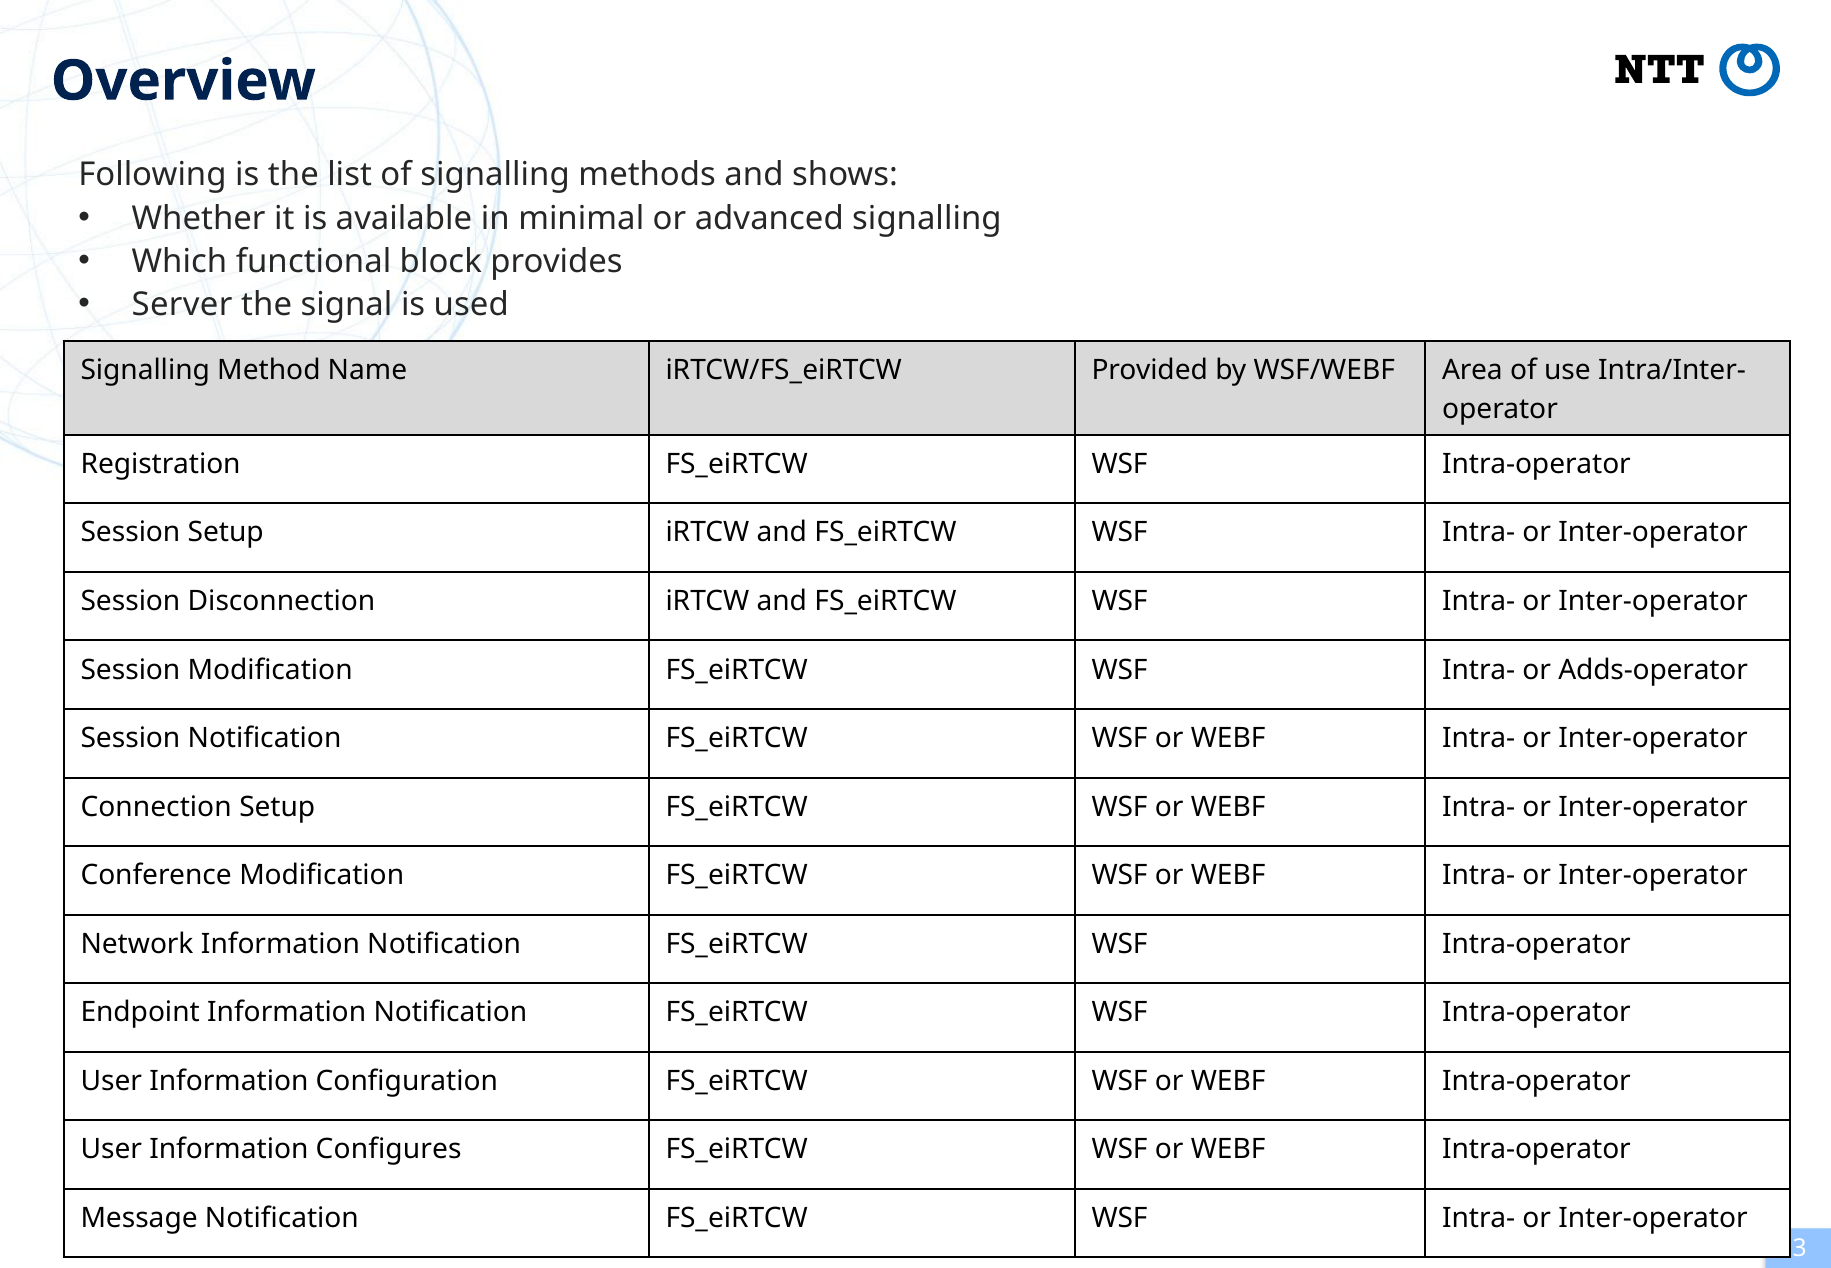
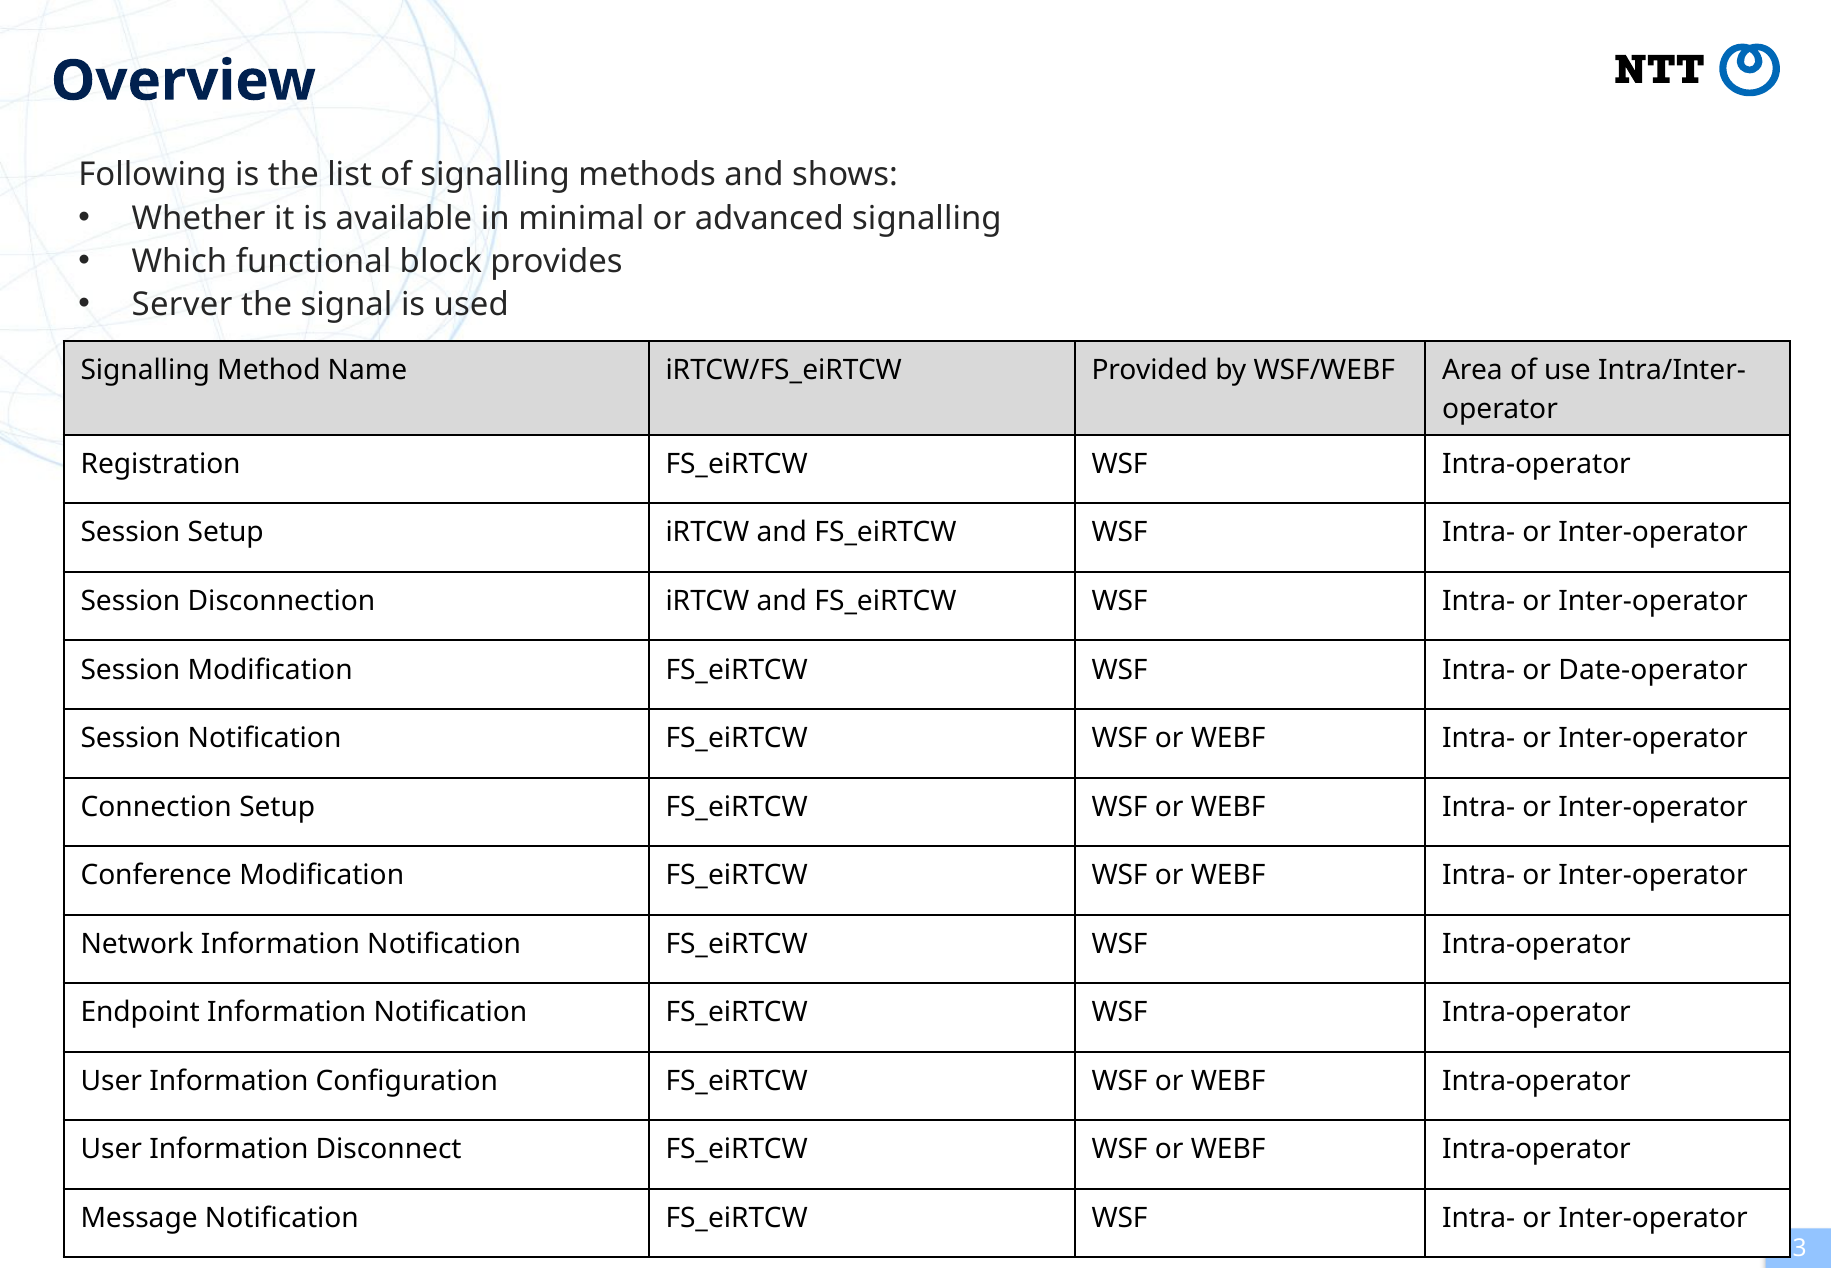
Adds-operator: Adds-operator -> Date-operator (1653, 670)
Configures: Configures -> Disconnect (389, 1149)
